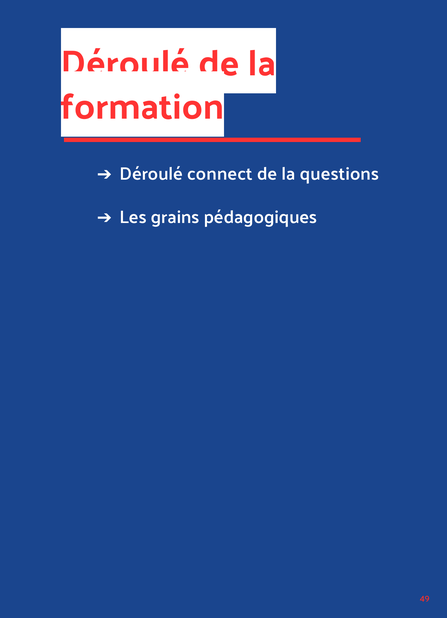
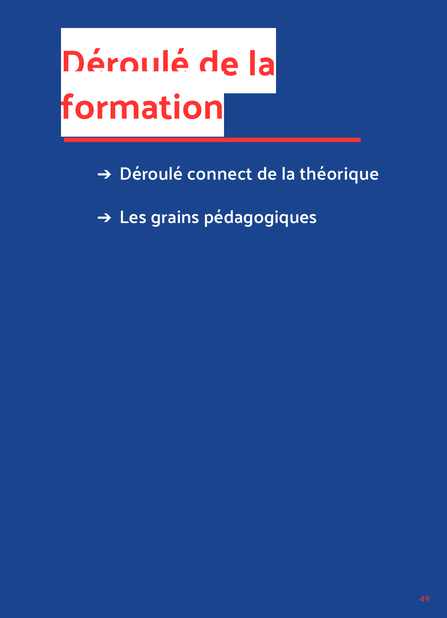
questions: questions -> théorique (339, 174)
